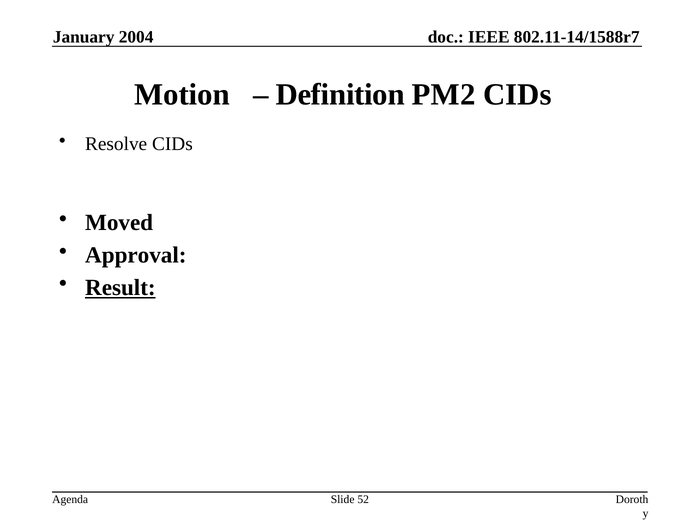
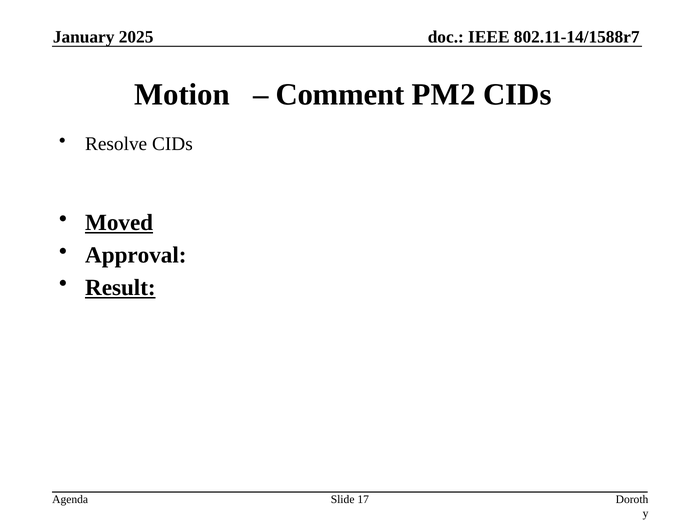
2004: 2004 -> 2025 (136, 37)
Definition: Definition -> Comment (340, 95)
Moved underline: none -> present (119, 223)
52: 52 -> 17 (363, 499)
